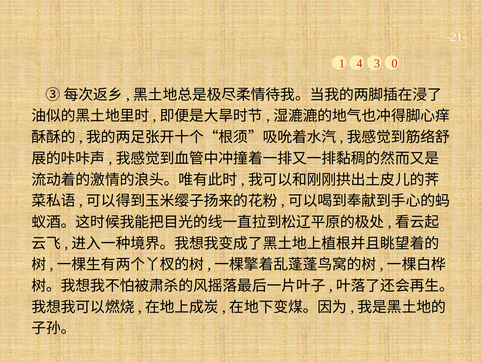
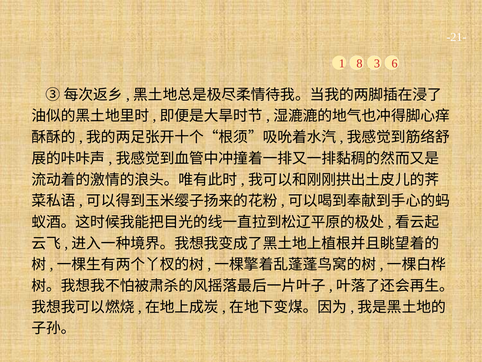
4: 4 -> 8 (359, 63)
0: 0 -> 6 (395, 63)
